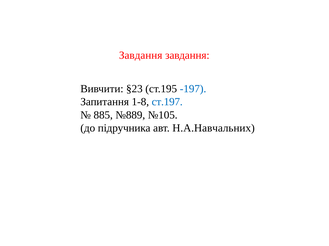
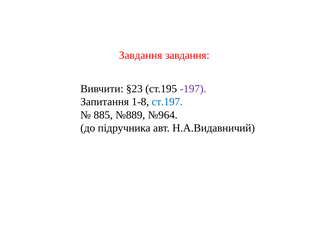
-197 colour: blue -> purple (193, 89)
№105: №105 -> №964 (163, 115)
Н.А.Навчальних: Н.А.Навчальних -> Н.А.Видавничий (214, 128)
